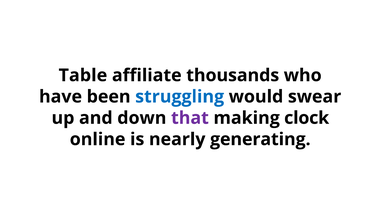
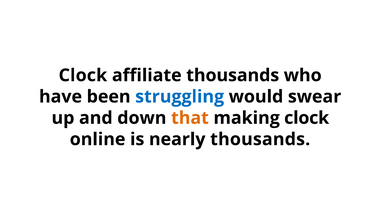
Table: Table -> Clock (83, 75)
that colour: purple -> orange (190, 118)
nearly generating: generating -> thousands (260, 139)
